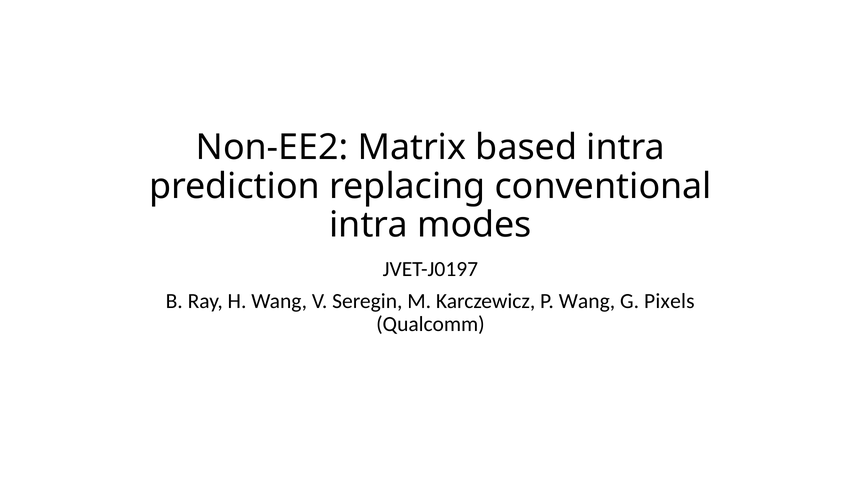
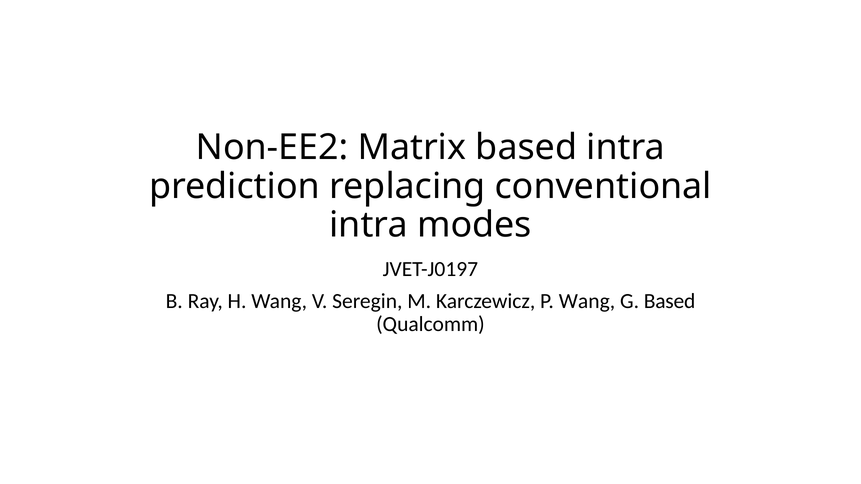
G Pixels: Pixels -> Based (670, 301)
